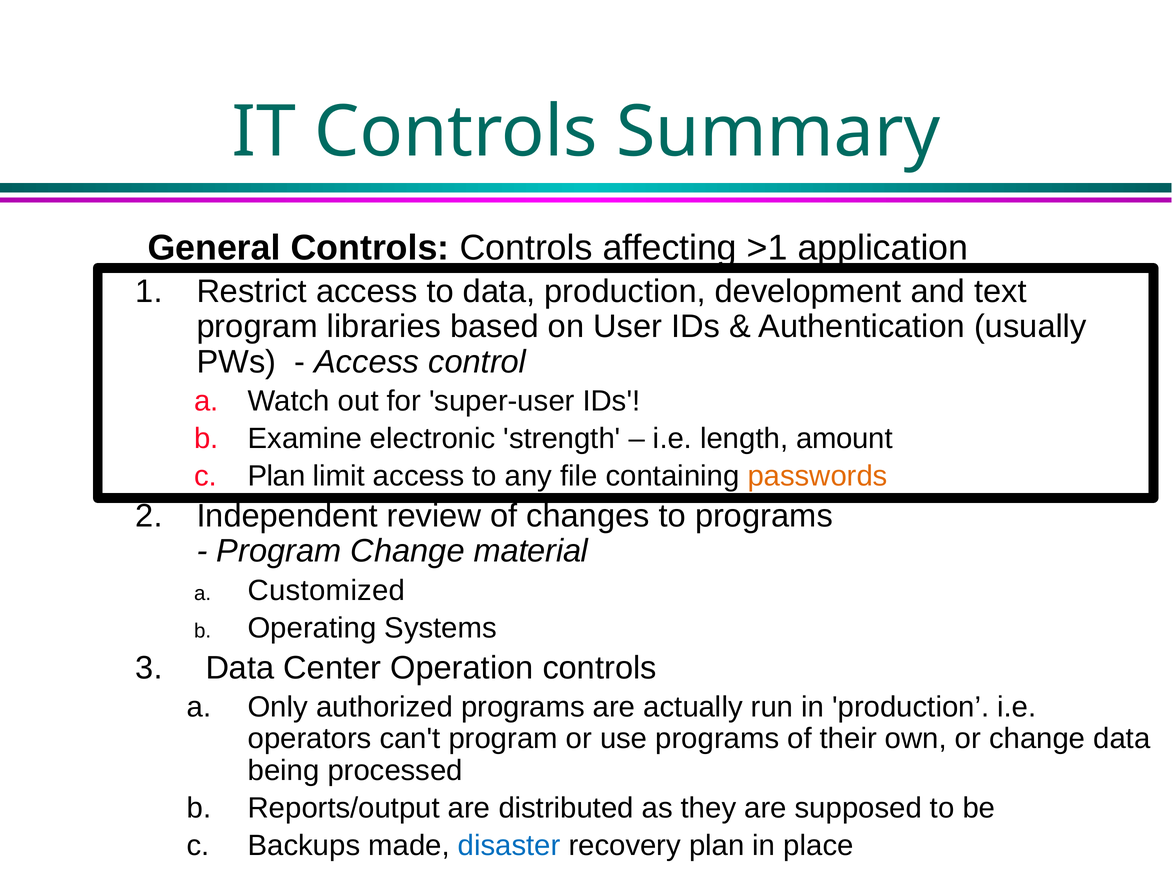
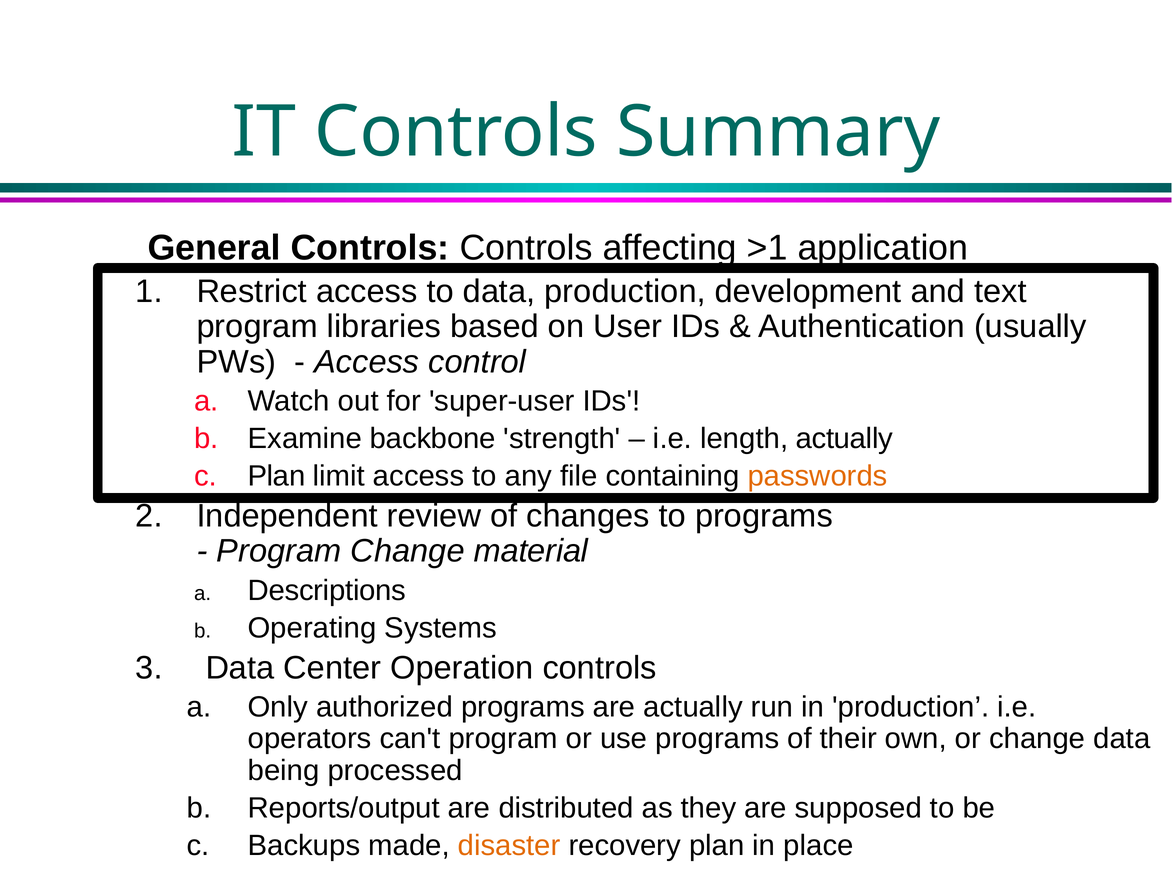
electronic: electronic -> backbone (433, 439)
length amount: amount -> actually (844, 439)
Customized: Customized -> Descriptions (327, 591)
disaster colour: blue -> orange (509, 846)
